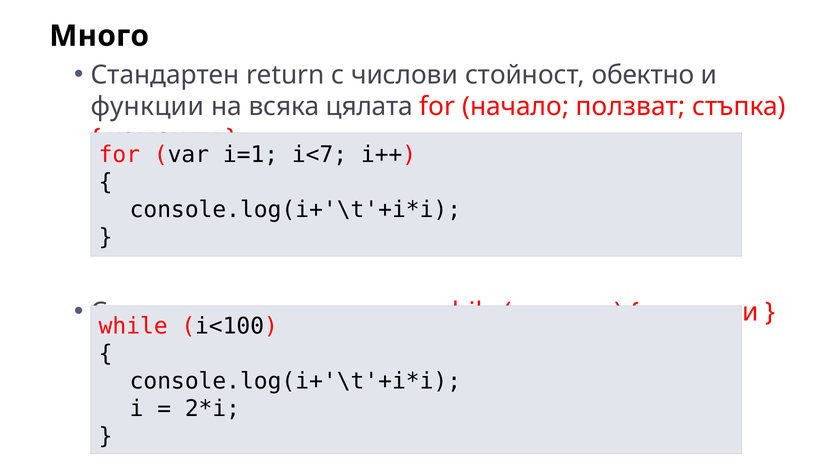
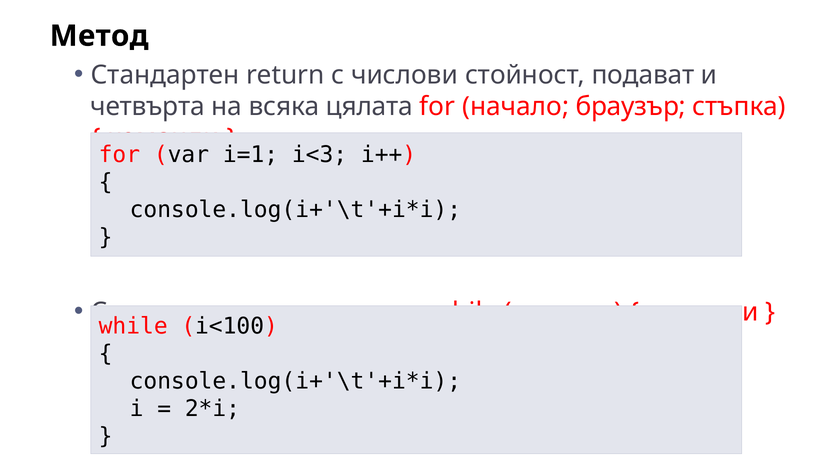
Много: Много -> Метод (99, 36)
обектно: обектно -> подават (643, 75)
функции: функции -> четвърта (148, 107)
ползват: ползват -> браузър (631, 107)
i<7: i<7 -> i<3 (319, 155)
